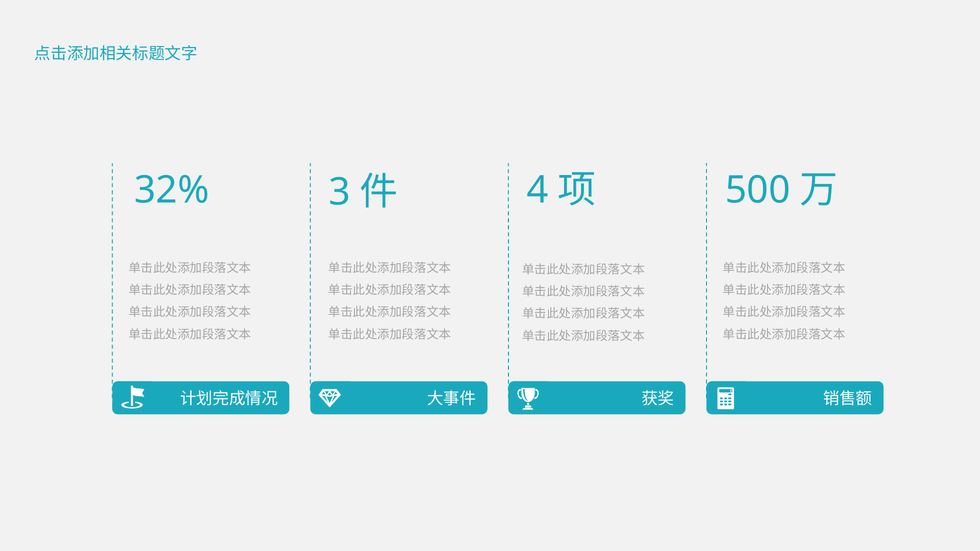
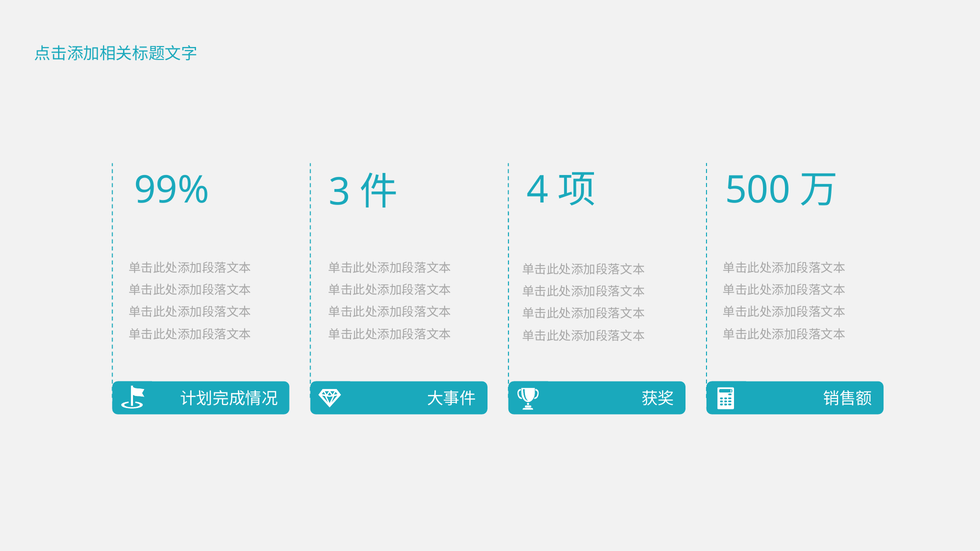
32%: 32% -> 99% (172, 190)
